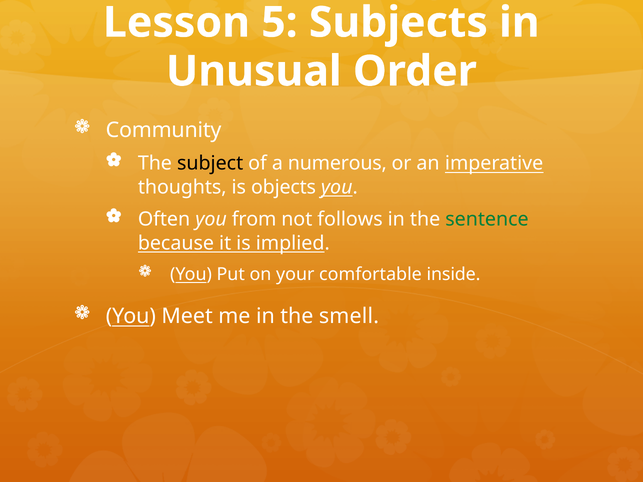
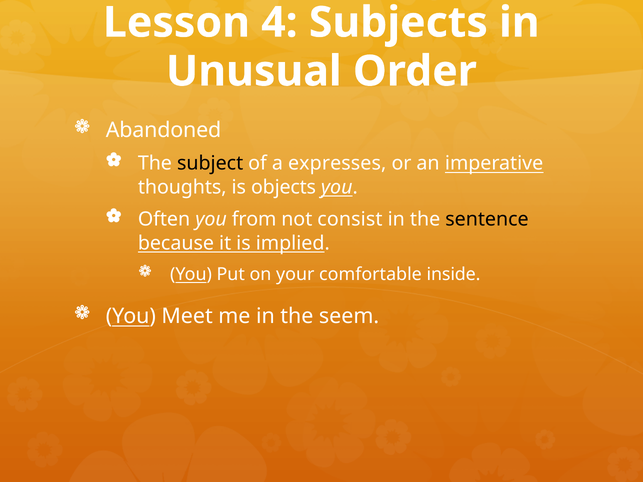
5: 5 -> 4 (279, 23)
Community: Community -> Abandoned (164, 130)
numerous: numerous -> expresses (337, 164)
follows: follows -> consist (350, 220)
sentence colour: green -> black (487, 220)
smell: smell -> seem (349, 316)
